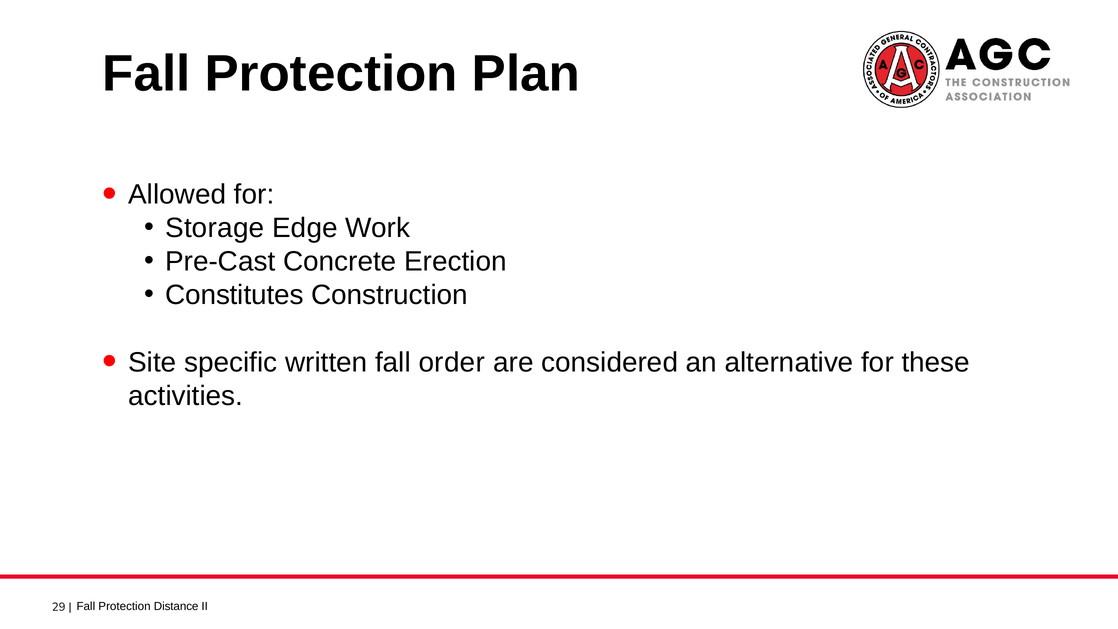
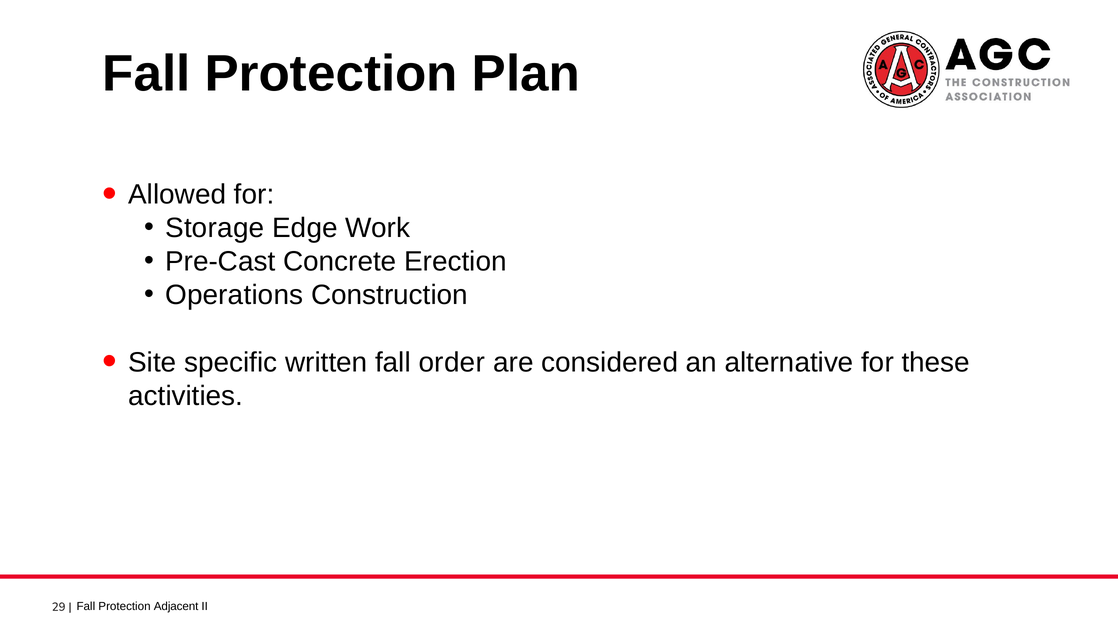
Constitutes: Constitutes -> Operations (234, 295)
Distance: Distance -> Adjacent (176, 606)
